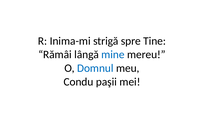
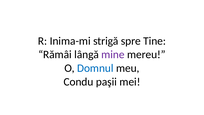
mine colour: blue -> purple (113, 54)
